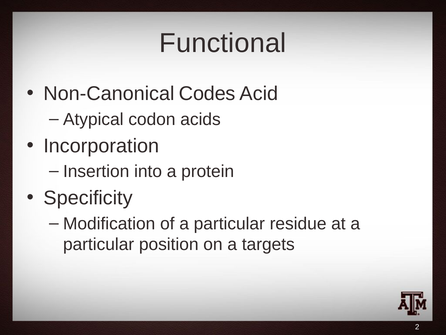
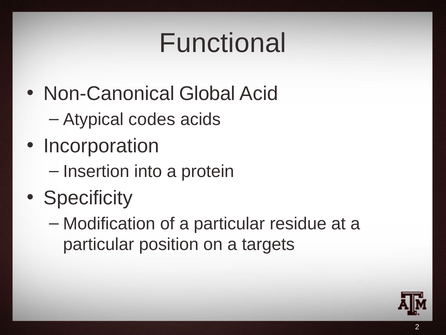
Codes: Codes -> Global (207, 94)
codon: codon -> codes (152, 119)
